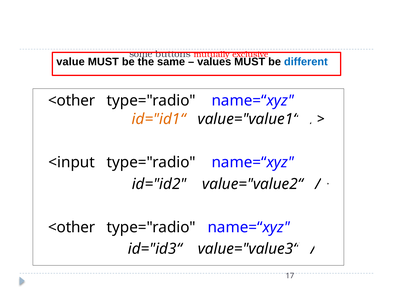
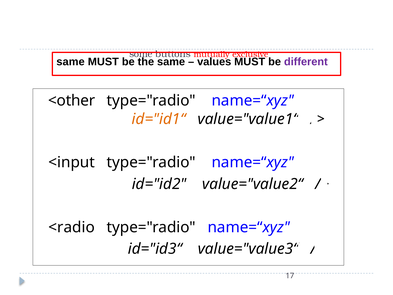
value: value -> same (71, 62)
different colour: blue -> purple (306, 62)
<other: <other -> <radio (72, 227)
